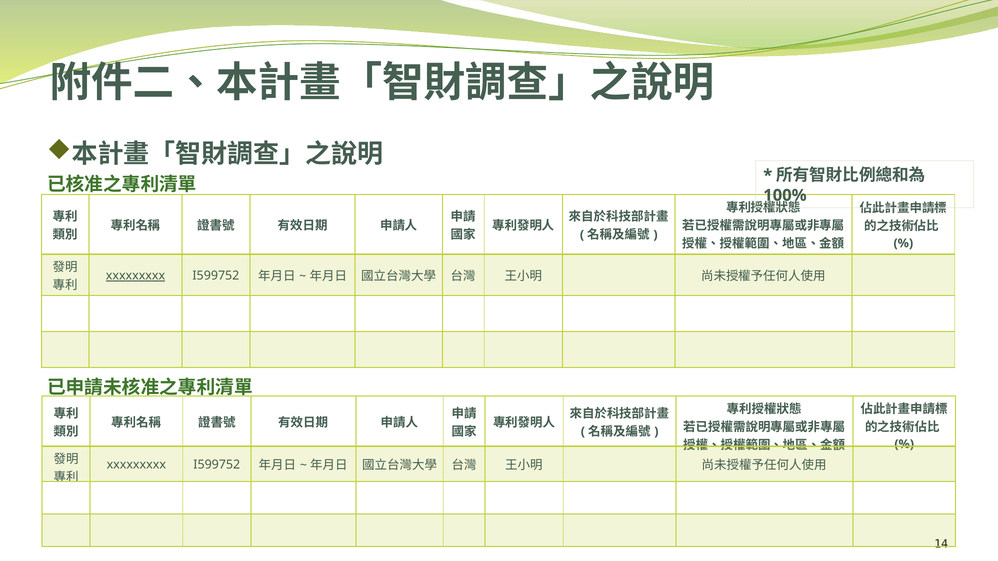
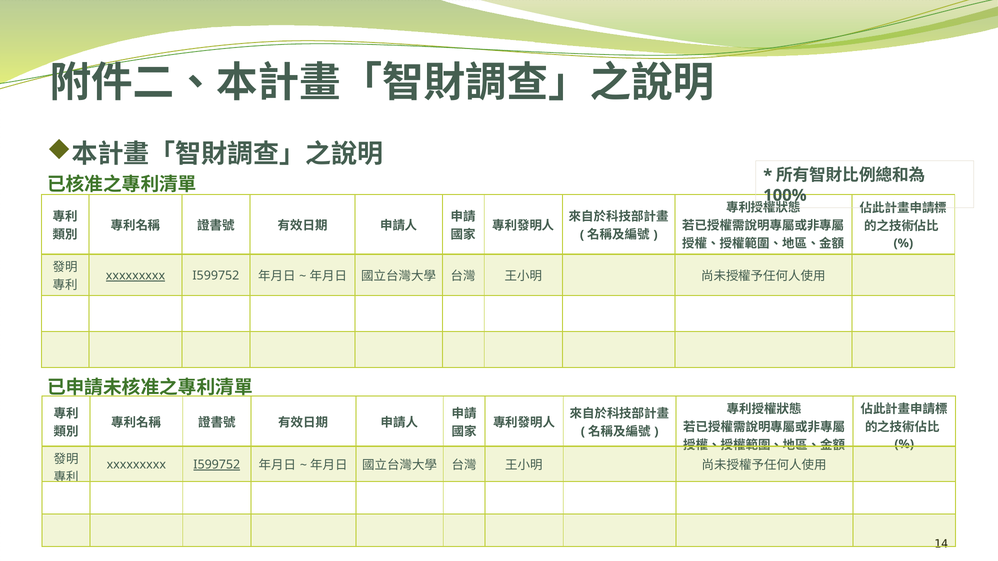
I599752 underline: none -> present (217, 465)
